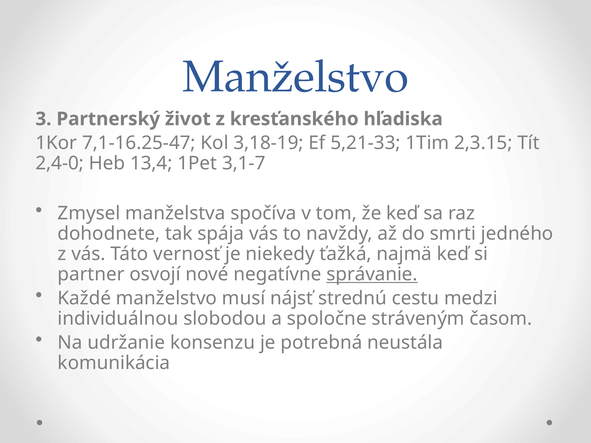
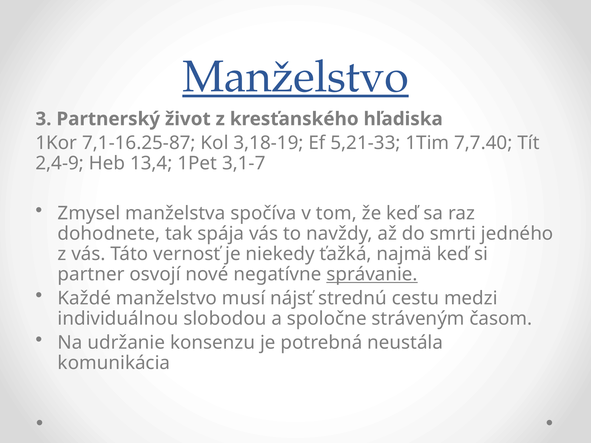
Manželstvo underline: none -> present (296, 77)
7,1-16.25-47: 7,1-16.25-47 -> 7,1-16.25-87 (139, 143)
2,3.15: 2,3.15 -> 7,7.40 (483, 143)
2,4-0: 2,4-0 -> 2,4-9 (60, 163)
